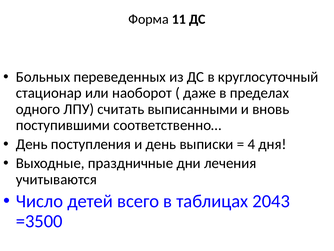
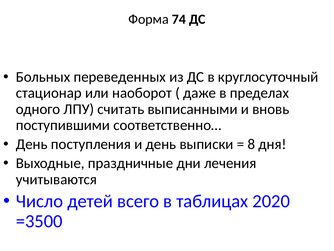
11: 11 -> 74 (179, 19)
4: 4 -> 8 (251, 144)
2043: 2043 -> 2020 (271, 201)
